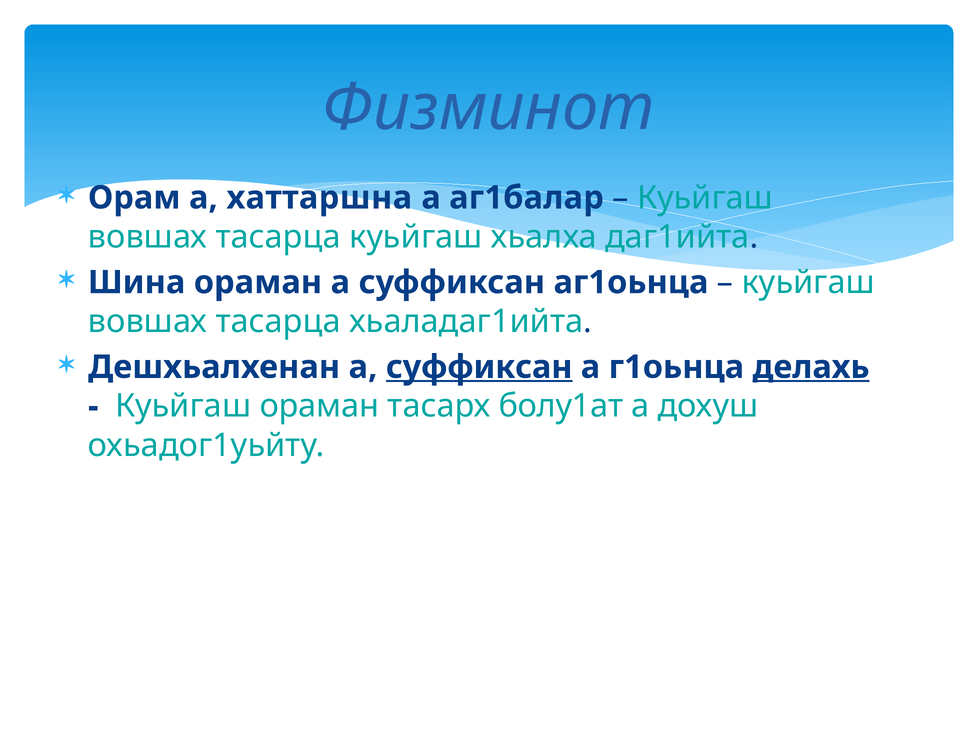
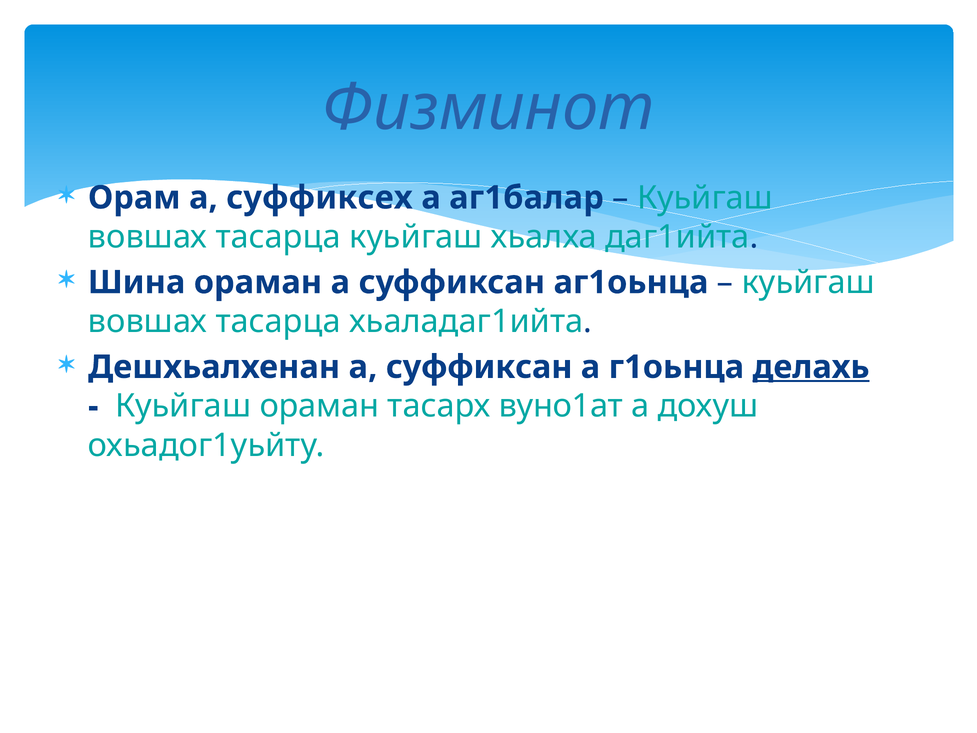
хаттаршна: хаттаршна -> суффиксех (319, 198)
суффиксан underline: present -> none (479, 367)
болу1ат: болу1ат -> вуно1ат (561, 406)
